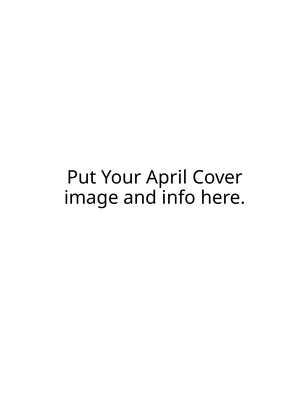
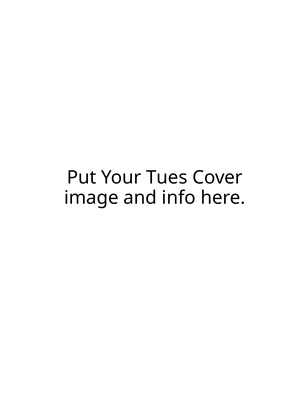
April: April -> Tues (167, 178)
